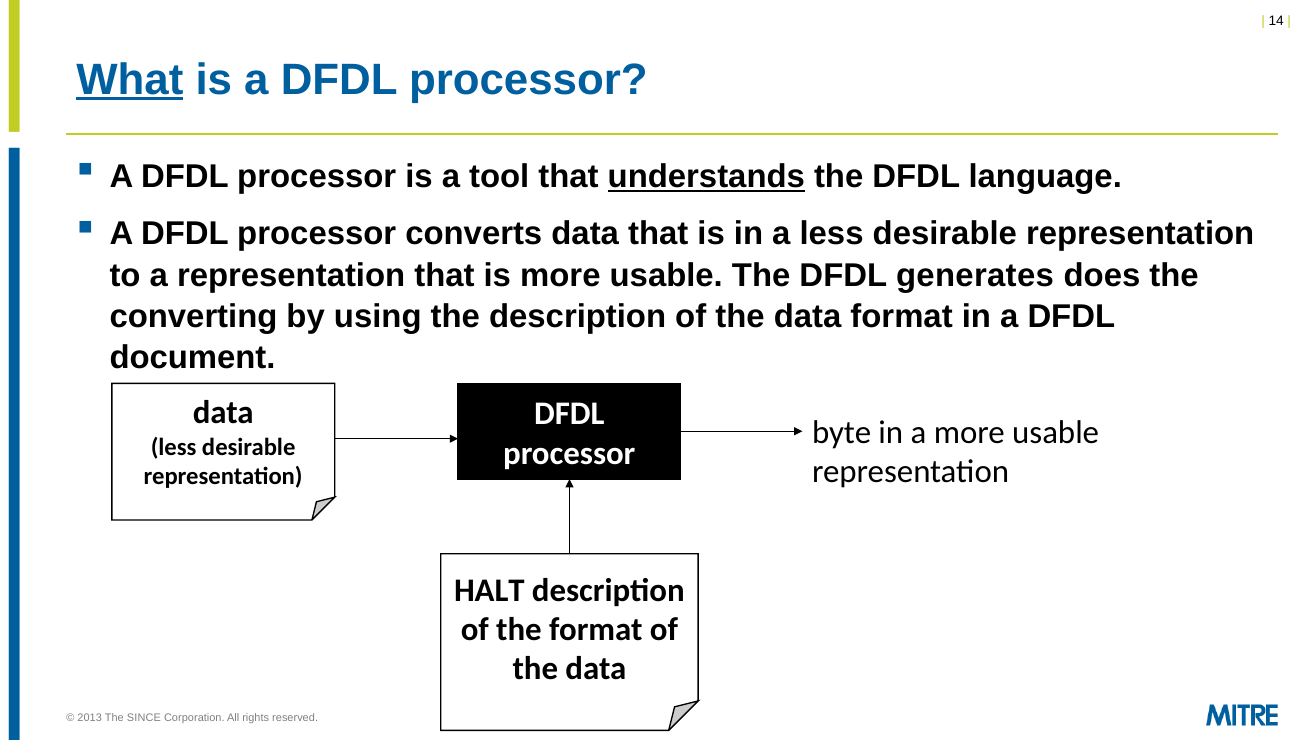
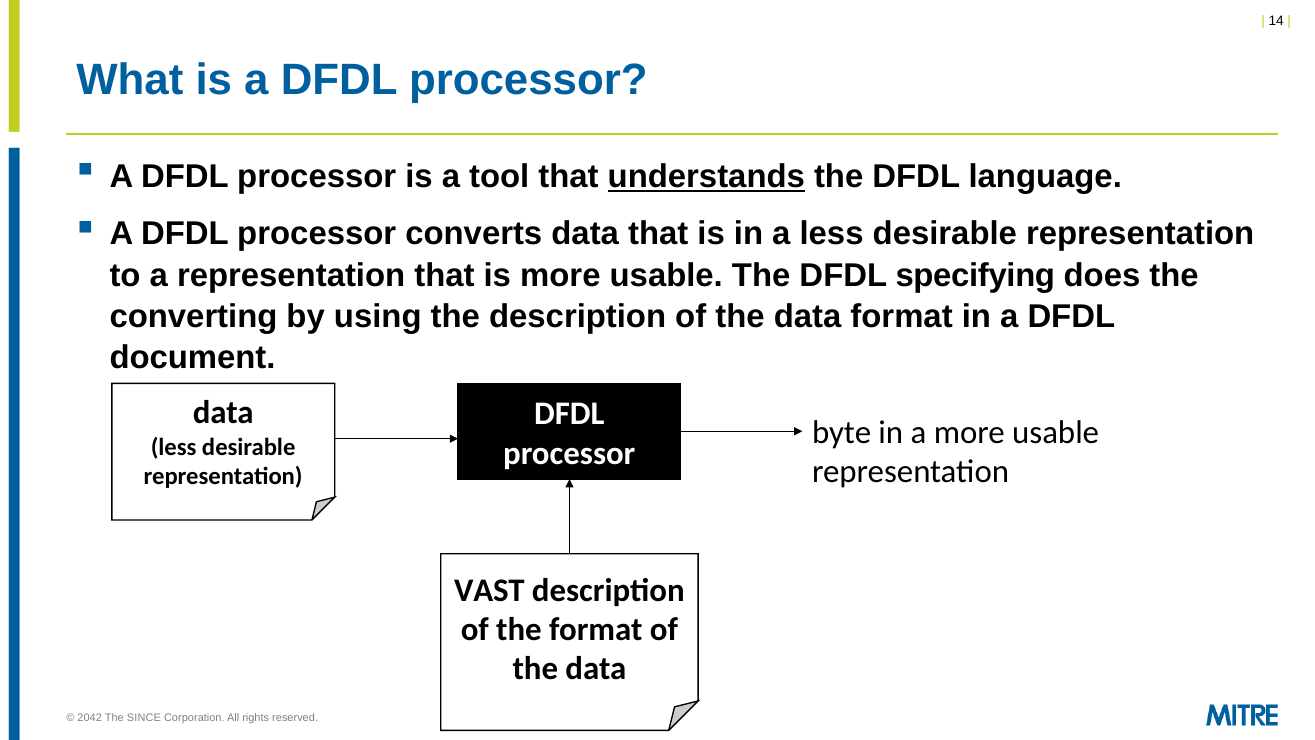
What underline: present -> none (130, 80)
generates: generates -> specifying (975, 275)
HALT: HALT -> VAST (489, 590)
2013: 2013 -> 2042 (90, 717)
